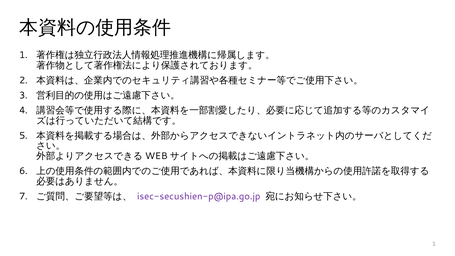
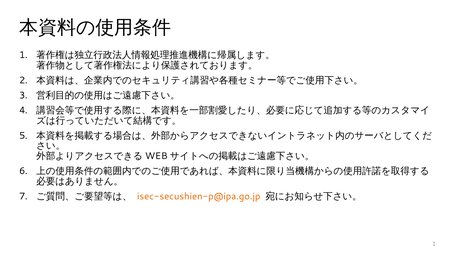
isec-secushien-p@ipa.go.jp colour: purple -> orange (199, 196)
